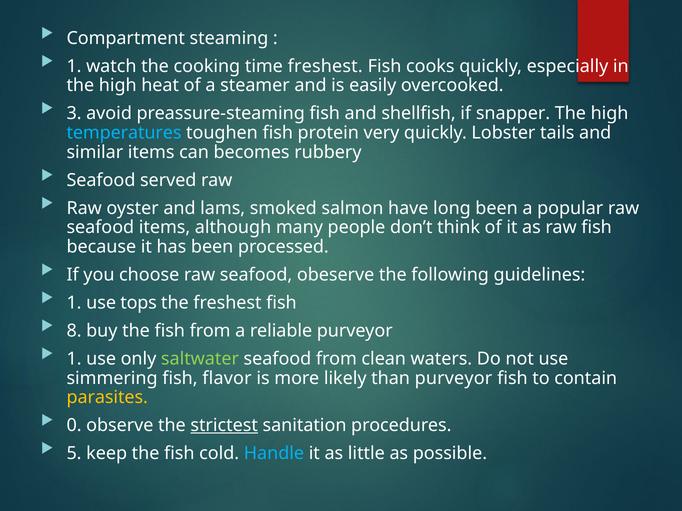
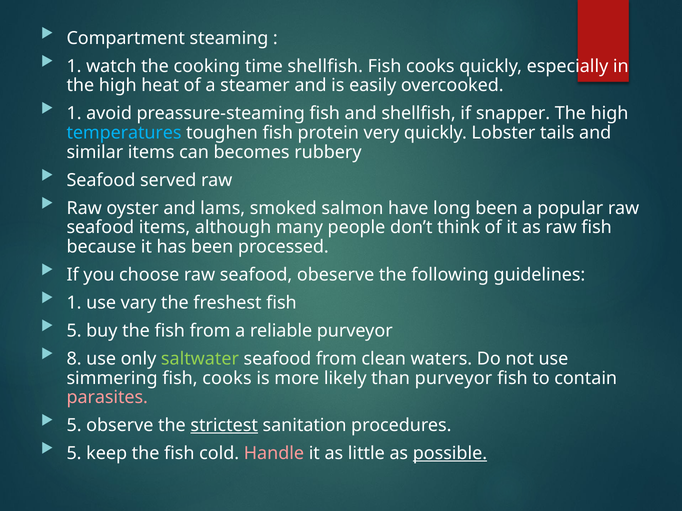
time freshest: freshest -> shellfish (325, 66)
3: 3 -> 1 (74, 114)
tops: tops -> vary (139, 303)
8: 8 -> 5 (74, 331)
1: 1 -> 8 (74, 359)
flavor: flavor -> cooks (227, 378)
parasites colour: yellow -> pink (107, 398)
0: 0 -> 5 (74, 426)
Handle colour: light blue -> pink (274, 454)
possible underline: none -> present (450, 454)
